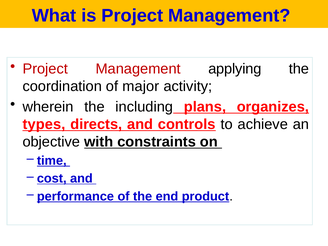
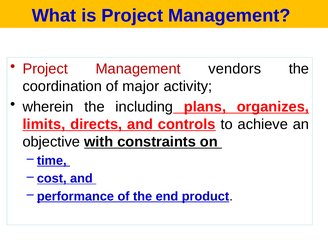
applying: applying -> vendors (235, 69)
types: types -> limits (44, 124)
